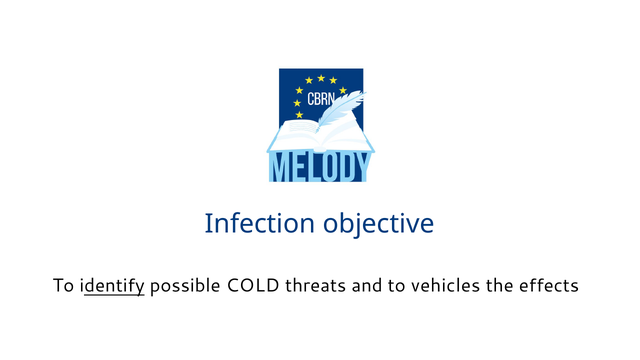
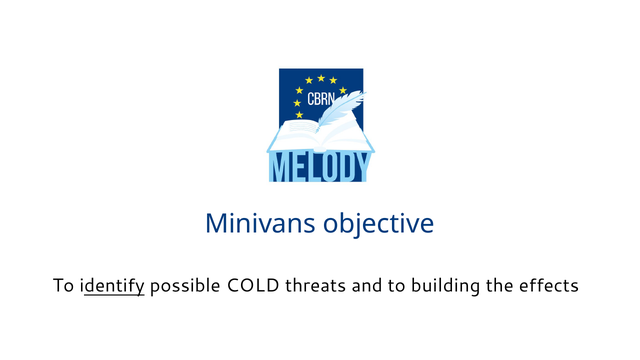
Infection: Infection -> Minivans (260, 224)
vehicles: vehicles -> building (446, 286)
